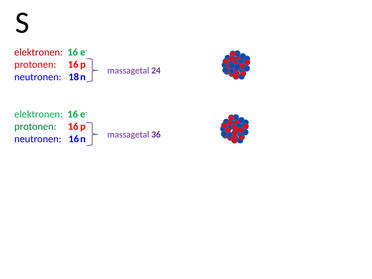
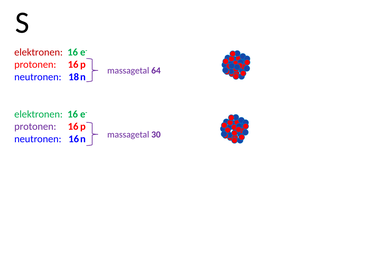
24: 24 -> 64 (156, 71)
protonen colour: green -> purple (35, 127)
36: 36 -> 30 (156, 134)
